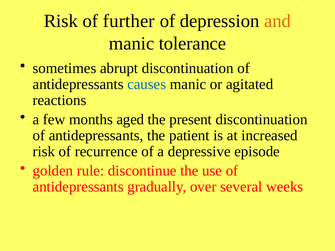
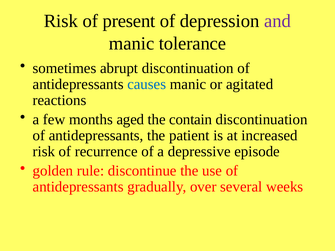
further: further -> present (129, 21)
and colour: orange -> purple (277, 21)
present: present -> contain (191, 120)
